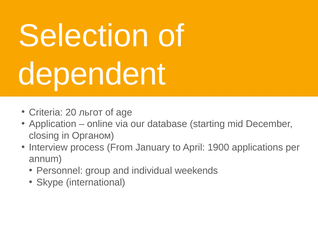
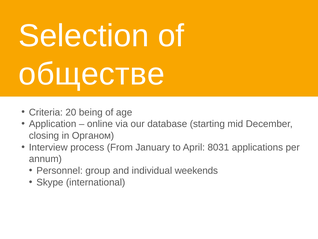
dependent: dependent -> обществе (92, 74)
льгот: льгот -> being (91, 112)
1900: 1900 -> 8031 (218, 147)
